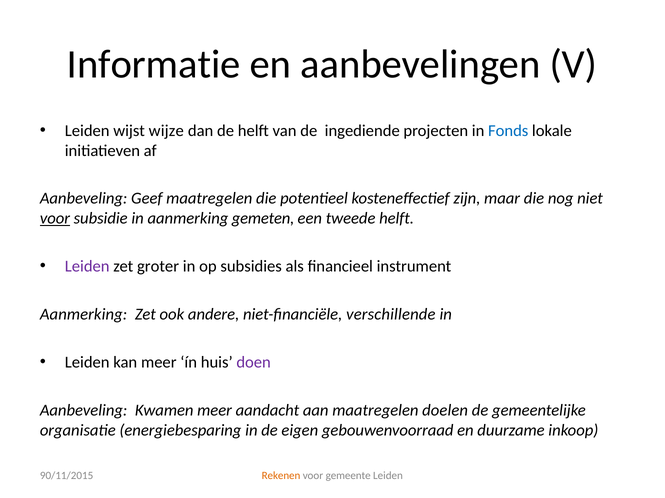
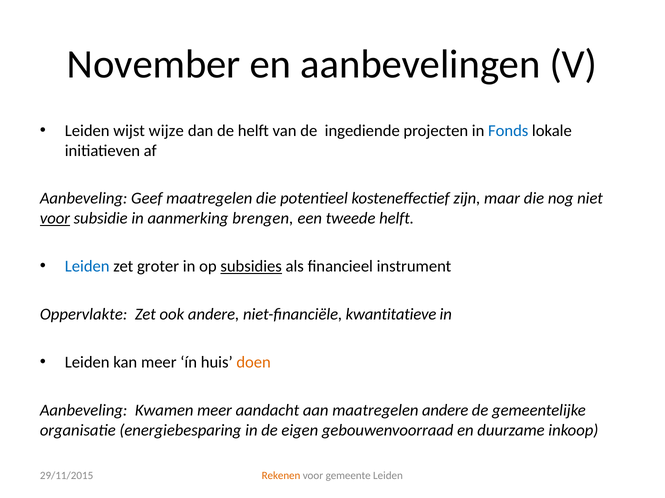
Informatie: Informatie -> November (154, 64)
gemeten: gemeten -> brengen (263, 219)
Leiden colour: purple -> blue (87, 267)
subsidies underline: none -> present (251, 267)
Aanmerking: Aanmerking -> Oppervlakte (84, 315)
verschillende: verschillende -> kwantitatieve (391, 315)
doen colour: purple -> orange (254, 363)
maatregelen doelen: doelen -> andere (445, 411)
90/11/2015: 90/11/2015 -> 29/11/2015 (67, 476)
